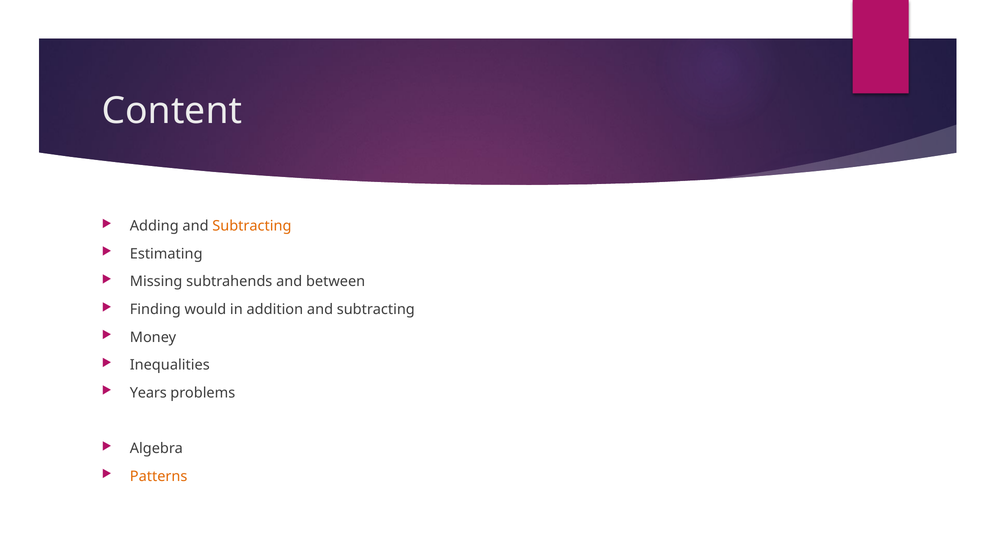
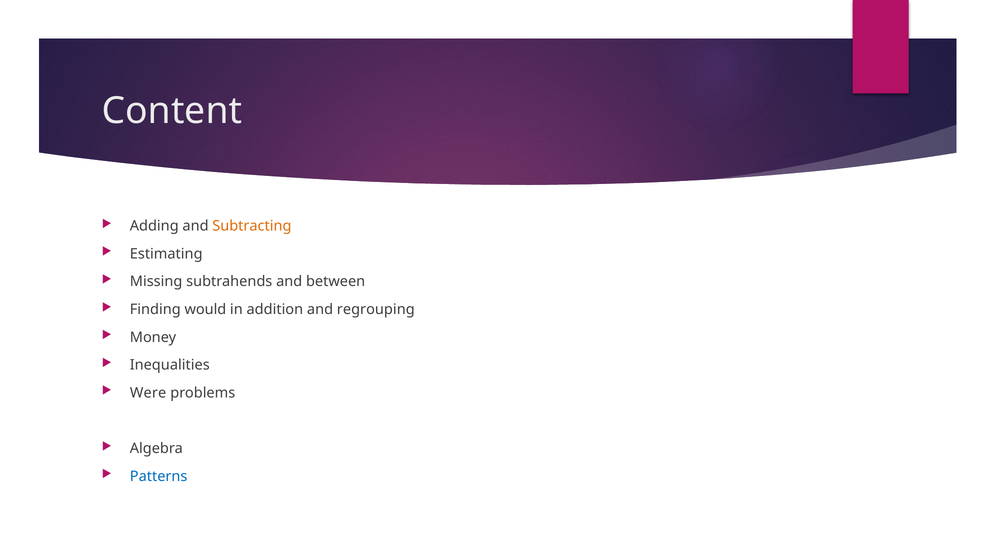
addition and subtracting: subtracting -> regrouping (376, 310)
Years: Years -> Were (148, 393)
Patterns colour: orange -> blue (159, 477)
